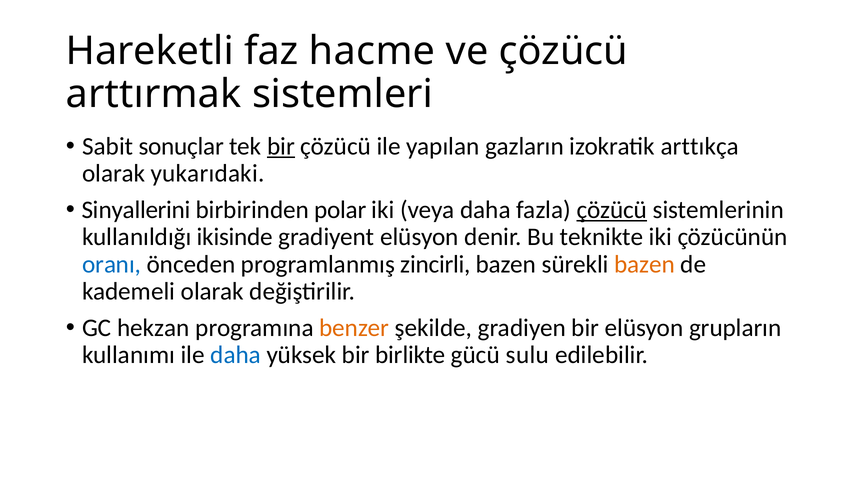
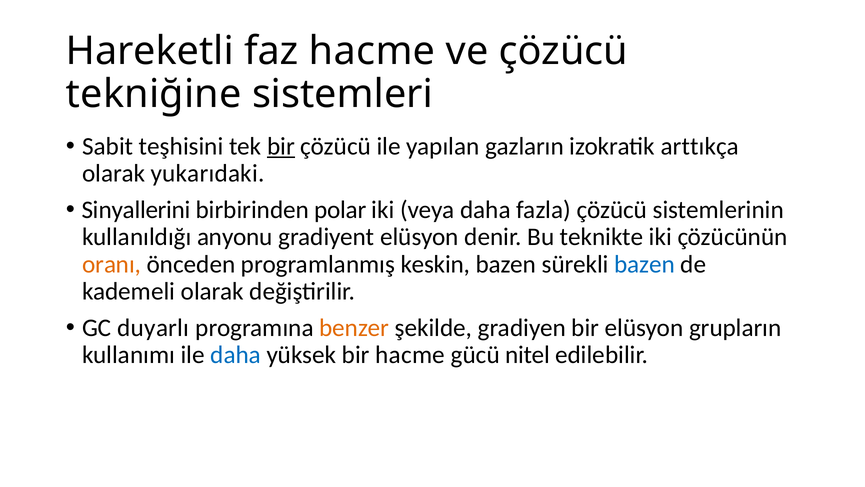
arttırmak: arttırmak -> tekniğine (154, 94)
sonuçlar: sonuçlar -> teşhisini (181, 146)
çözücü underline: present -> none (612, 210)
ikisinde: ikisinde -> anyonu (235, 237)
oranı colour: blue -> orange (112, 264)
zincirli: zincirli -> keskin (435, 264)
bazen colour: orange -> blue (645, 264)
hekzan: hekzan -> duyarlı (153, 327)
bir birlikte: birlikte -> hacme (410, 355)
sulu: sulu -> nitel (528, 355)
